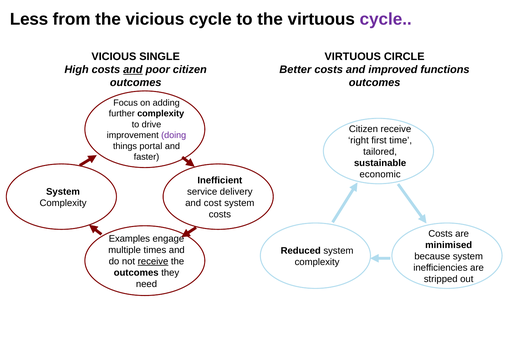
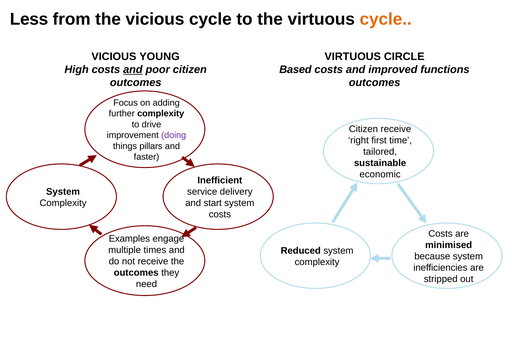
cycle colour: purple -> orange (386, 19)
SINGLE: SINGLE -> YOUNG (160, 57)
Better: Better -> Based (295, 70)
portal: portal -> pillars (151, 146)
cost: cost -> start (213, 203)
receive underline: present -> none (153, 262)
